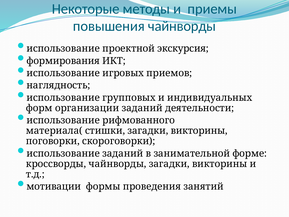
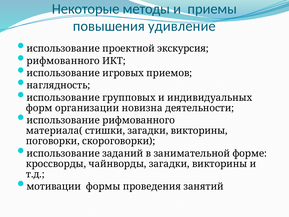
повышения чайнворды: чайнворды -> удивление (182, 26)
формирования: формирования -> рифмованного (63, 61)
организации заданий: заданий -> новизна (142, 108)
